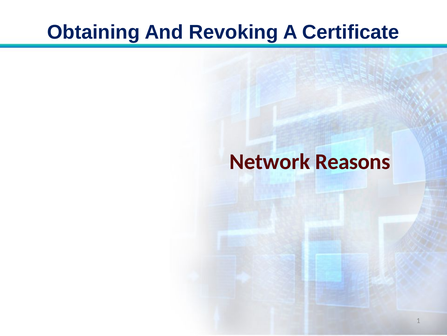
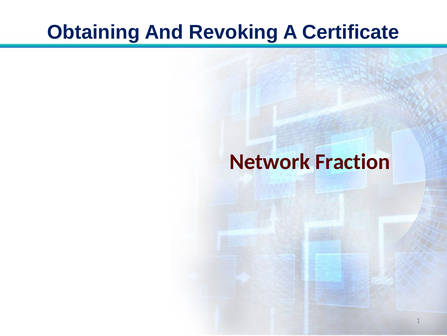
Reasons: Reasons -> Fraction (353, 161)
